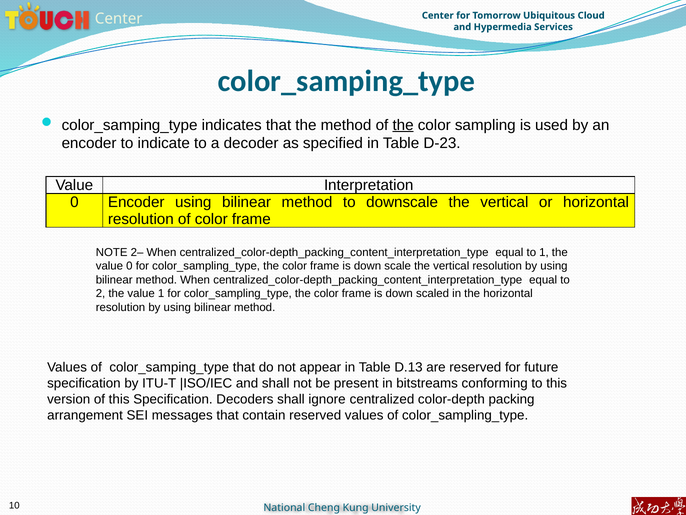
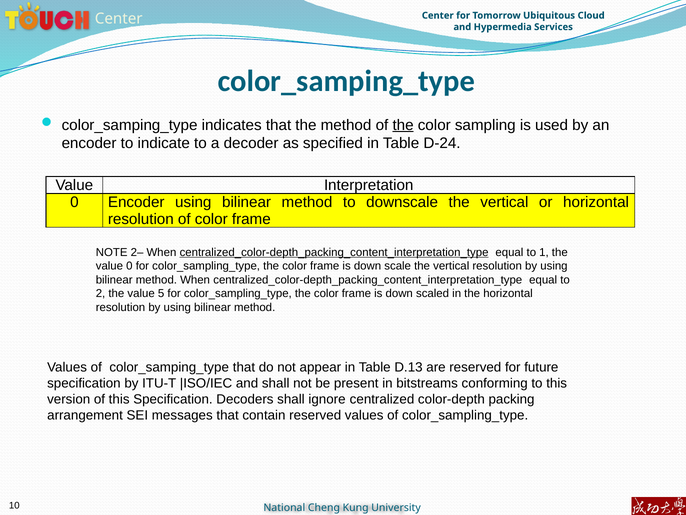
D‑23: D‑23 -> D‑24 (442, 143)
centralized_color-depth_packing_content_interpretation_type underline: none -> present (334, 252)
value 1: 1 -> 5 (161, 293)
